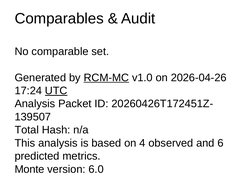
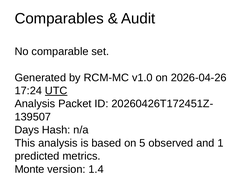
RCM-MC underline: present -> none (106, 78)
Total: Total -> Days (27, 130)
4: 4 -> 5 (142, 143)
6: 6 -> 1 (221, 143)
6.0: 6.0 -> 1.4 (96, 169)
